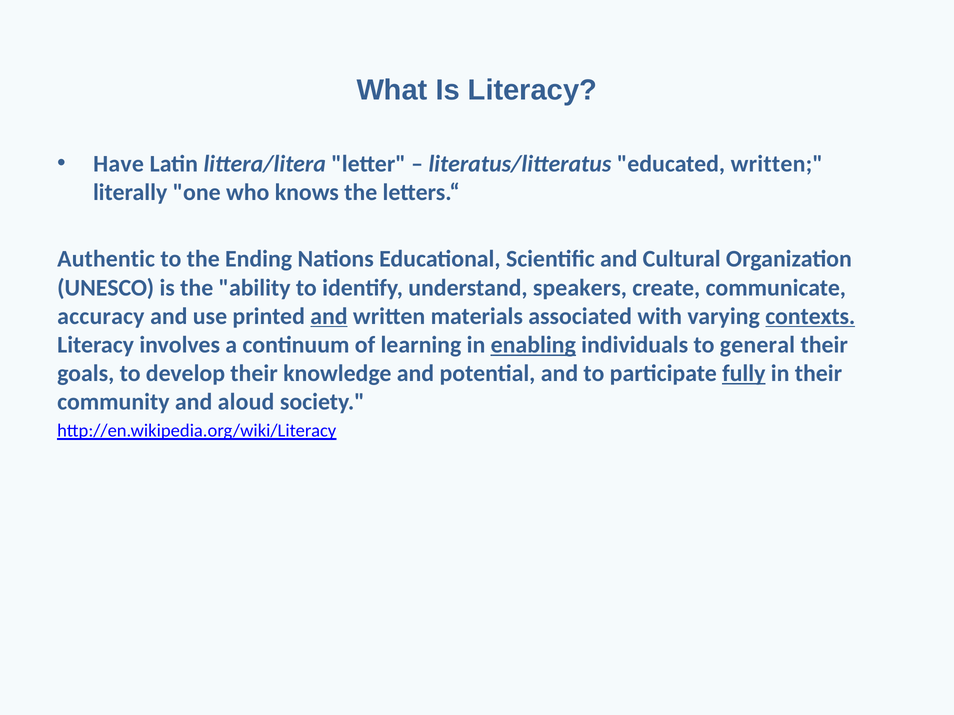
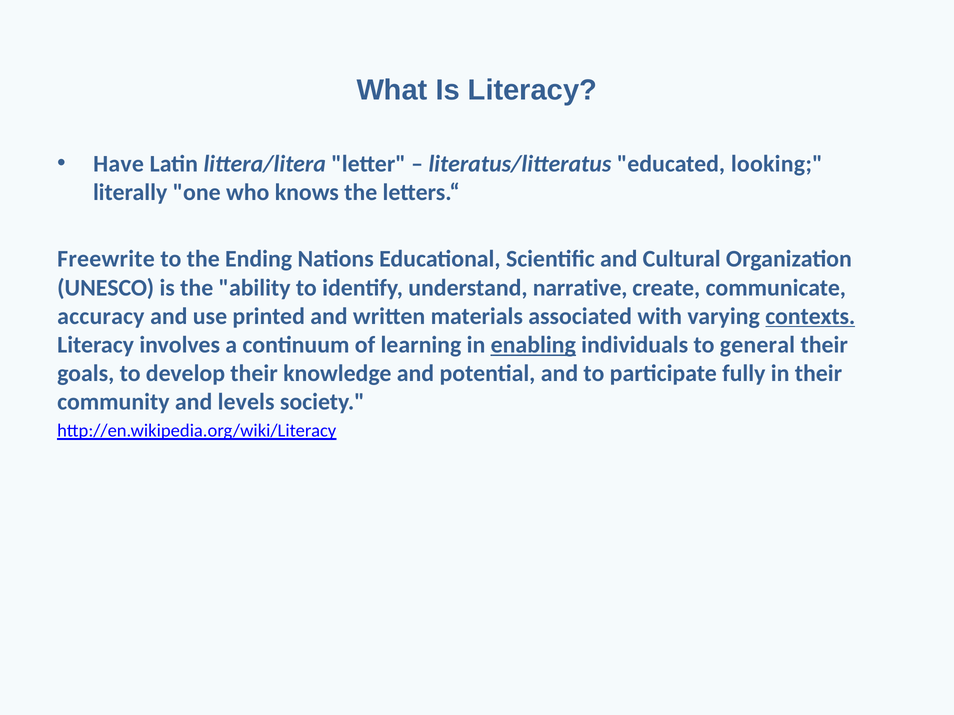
educated written: written -> looking (777, 164)
Authentic: Authentic -> Freewrite (106, 259)
speakers: speakers -> narrative (580, 288)
and underline: present -> none (329, 316)
fully underline: present -> none (744, 374)
aloud: aloud -> levels (246, 402)
